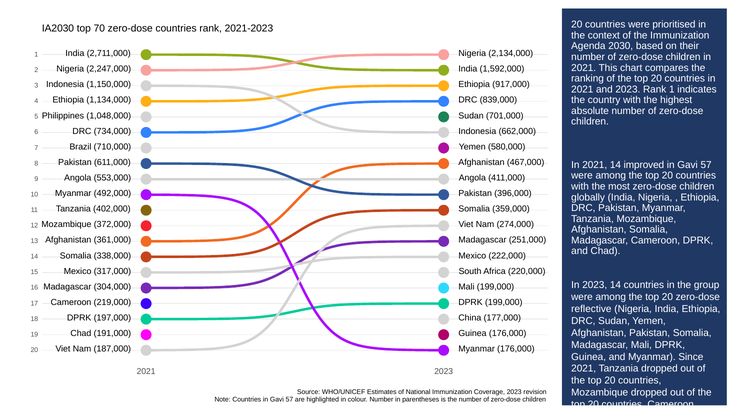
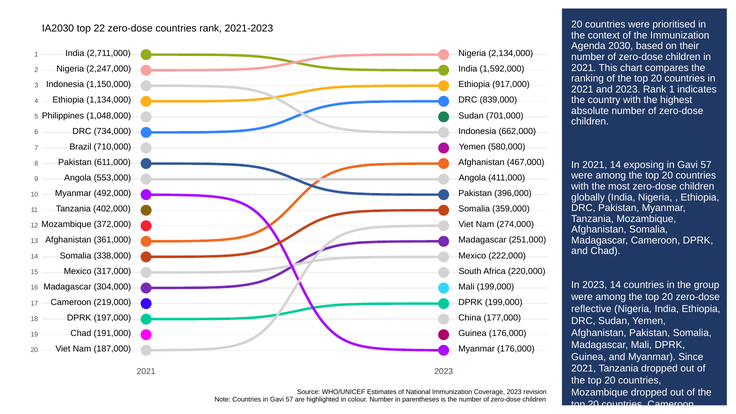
70: 70 -> 22 (99, 29)
improved: improved -> exposing (644, 165)
